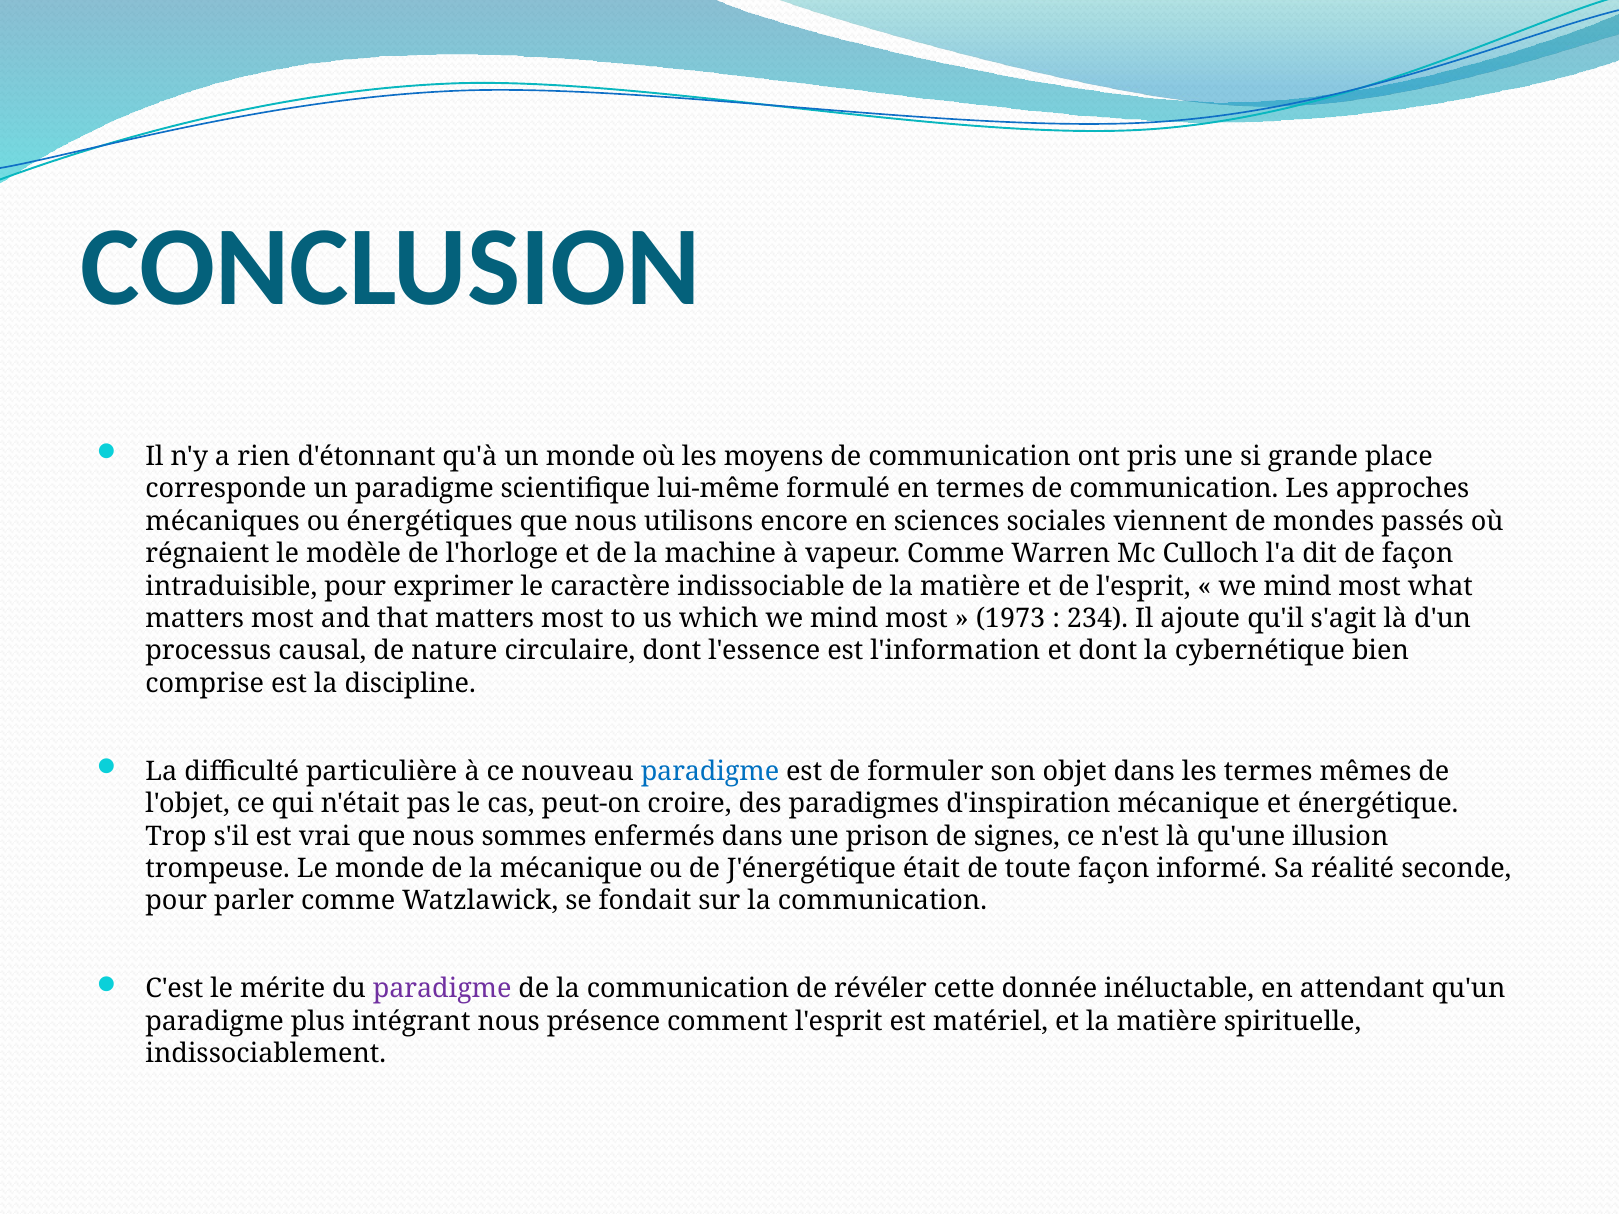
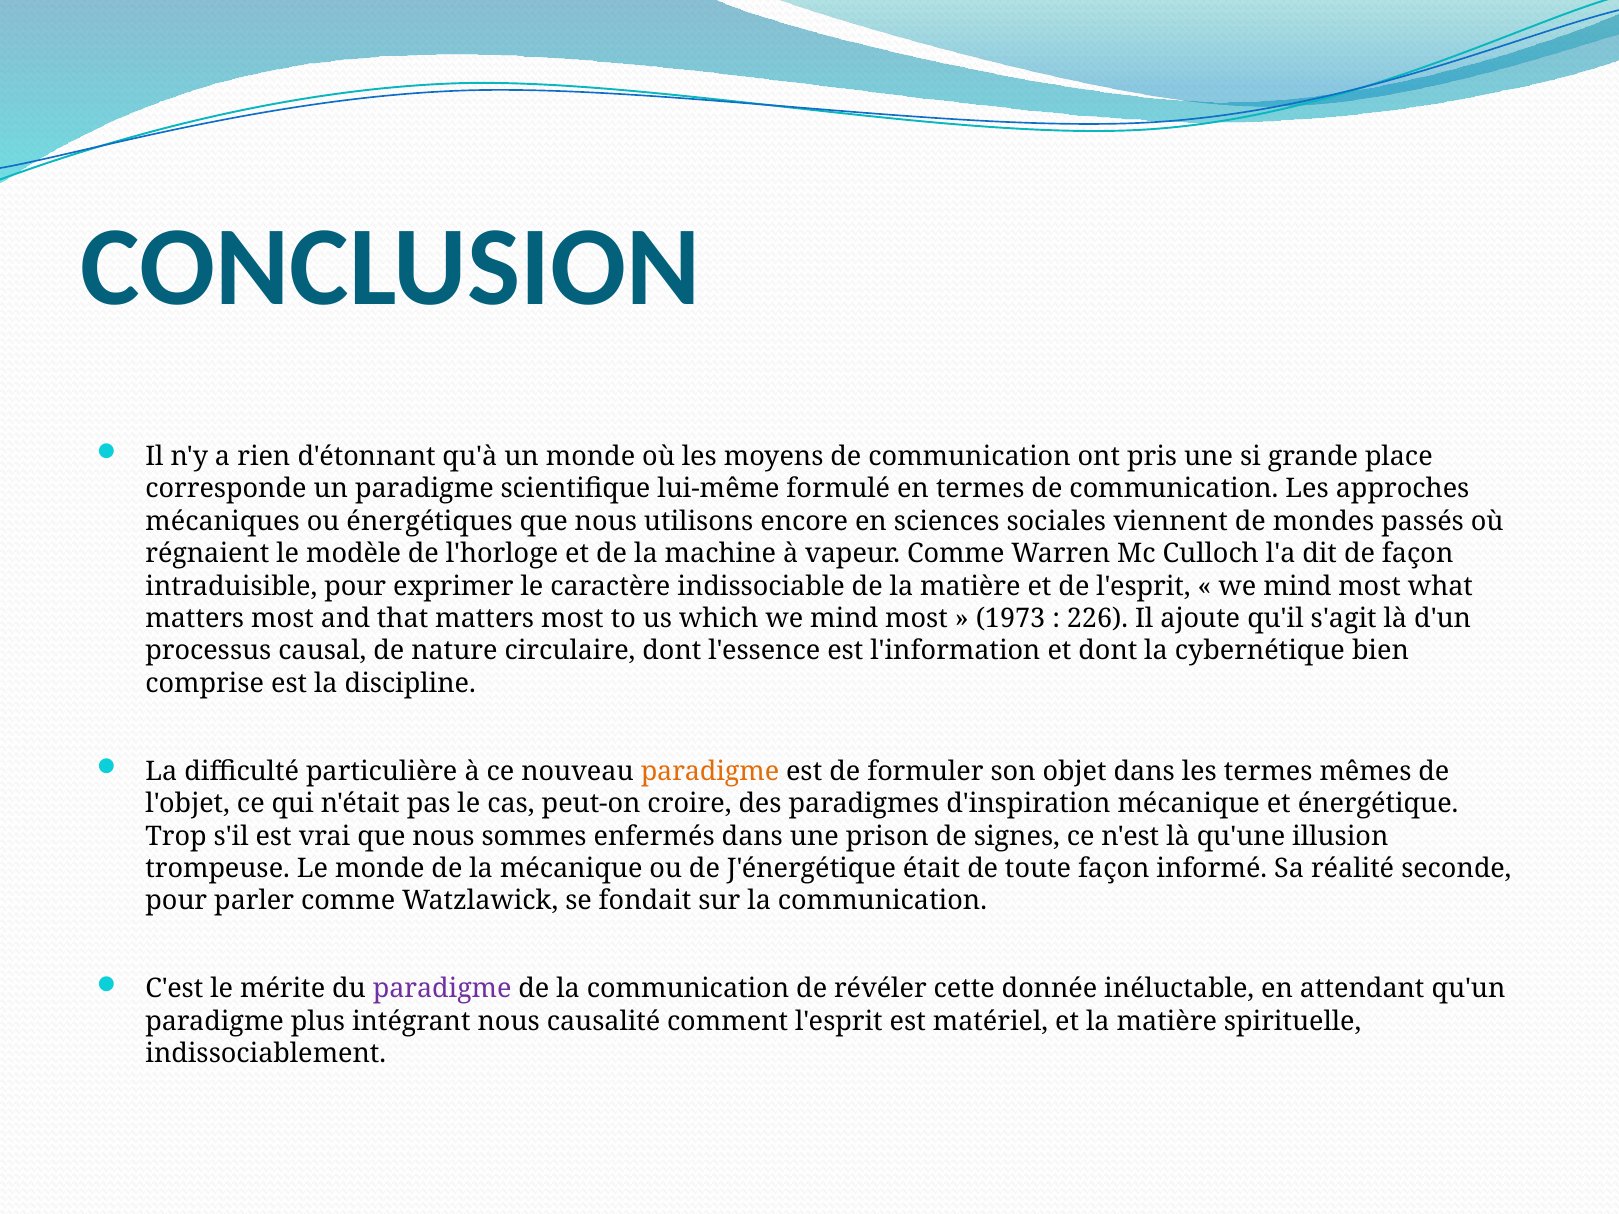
234: 234 -> 226 (1098, 619)
paradigme colour: blue -> orange (710, 772)
présence: présence -> causalité (604, 1022)
